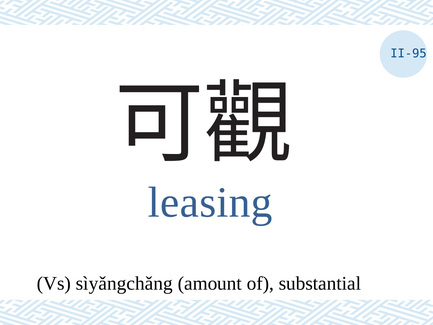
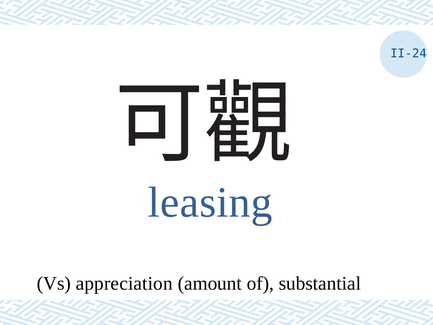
II-95: II-95 -> II-24 (408, 53)
sìyǎngchǎng: sìyǎngchǎng -> appreciation (124, 283)
